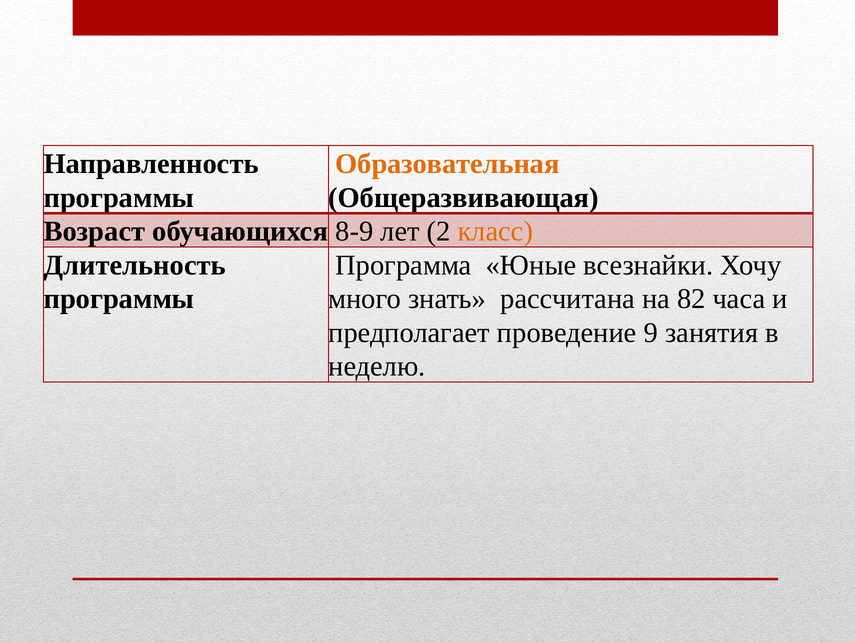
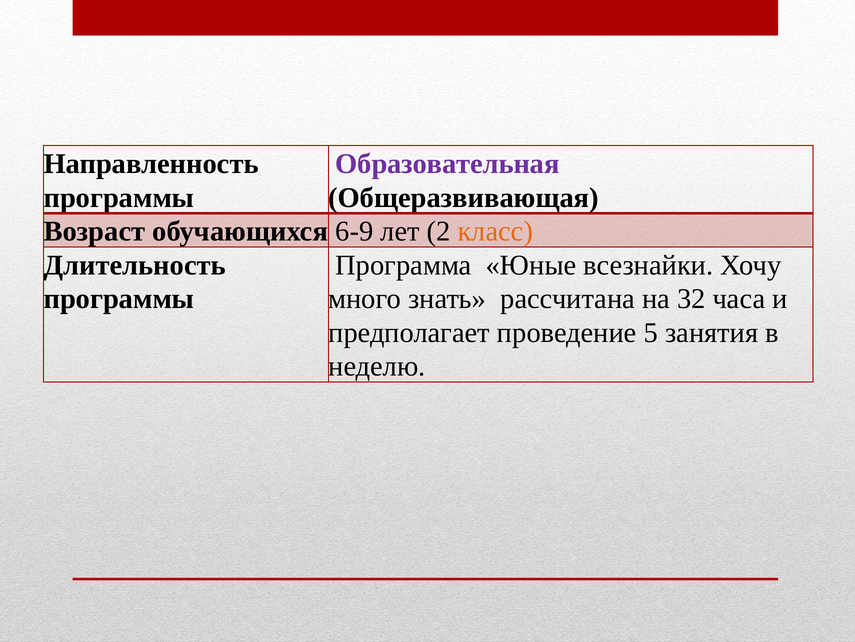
Образовательная colour: orange -> purple (447, 164)
8-9: 8-9 -> 6-9 (354, 231)
82: 82 -> 32 (691, 299)
9: 9 -> 5 (651, 332)
